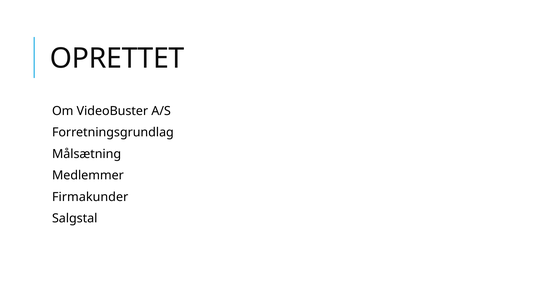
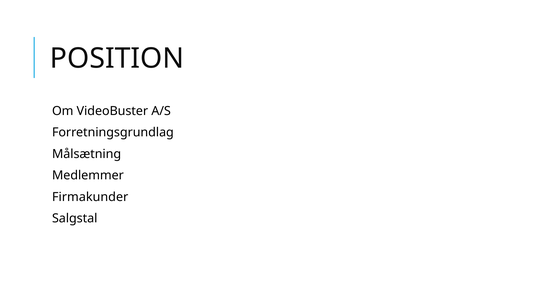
OPRETTET: OPRETTET -> POSITION (117, 59)
